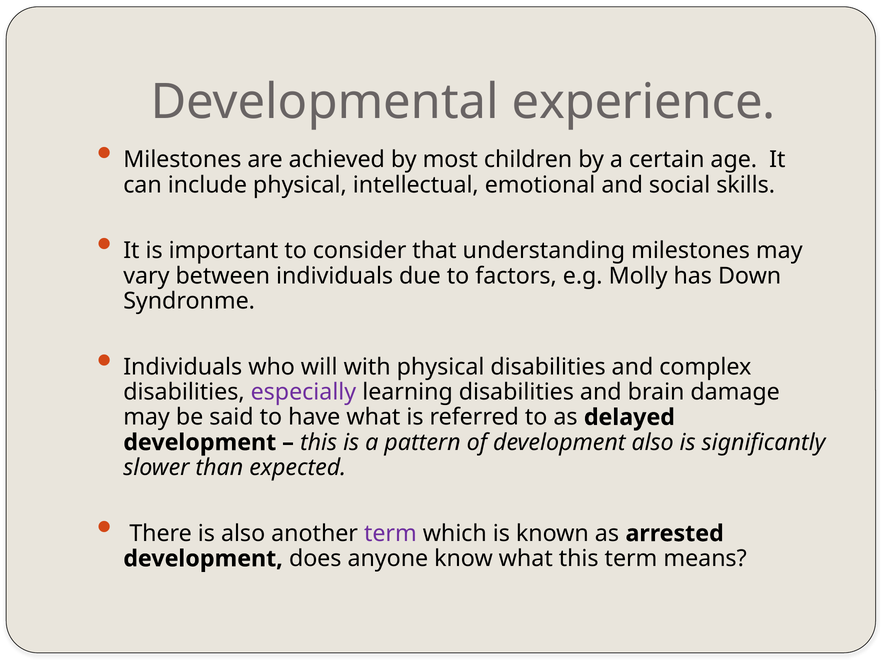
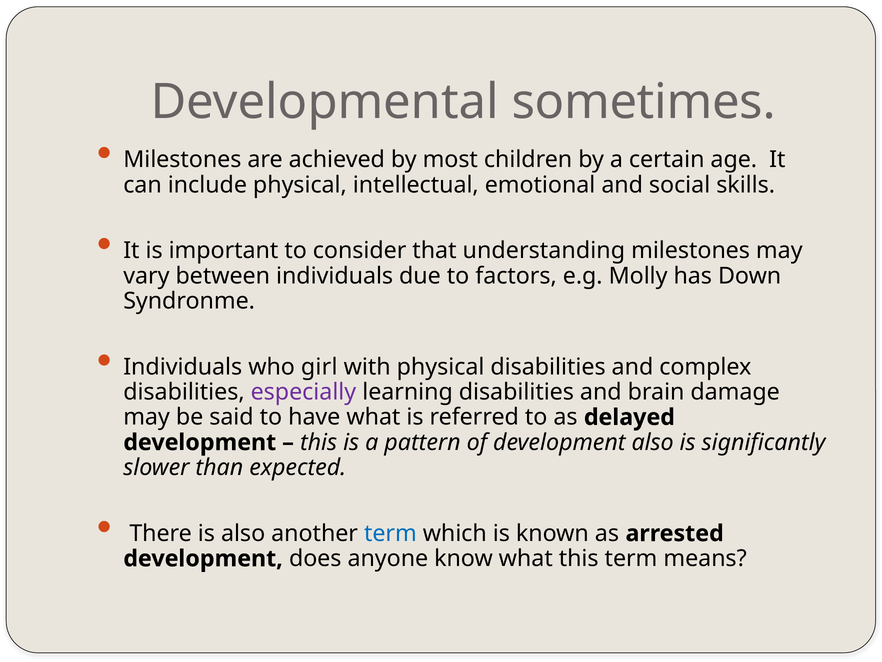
experience: experience -> sometimes (644, 102)
will: will -> girl (319, 367)
term colour: purple -> blue (390, 533)
